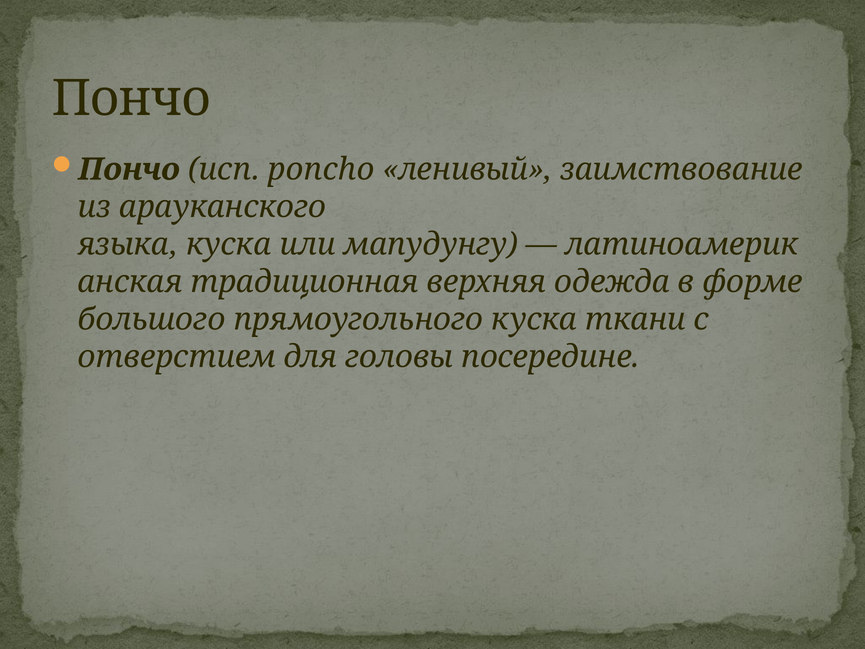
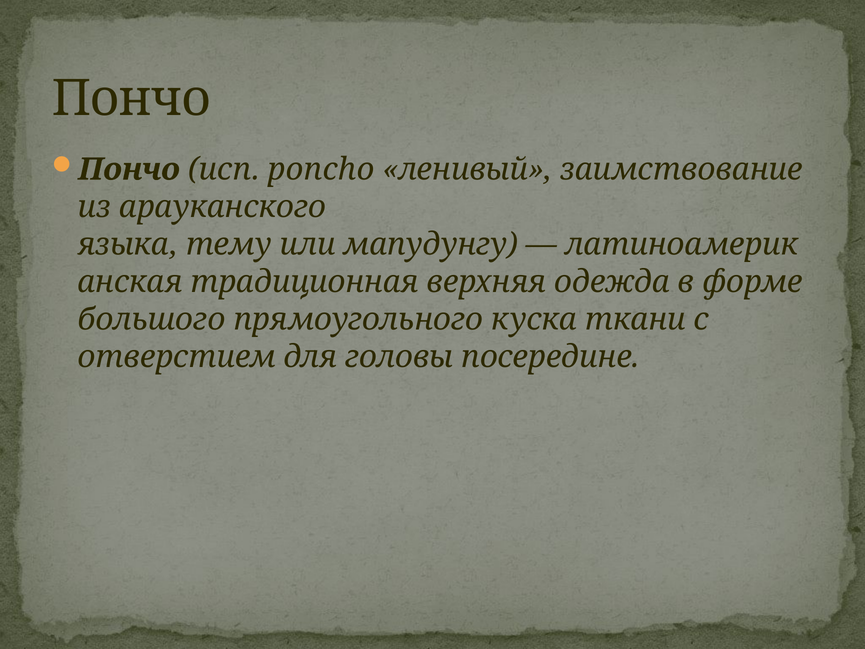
языка куска: куска -> тему (229, 244)
